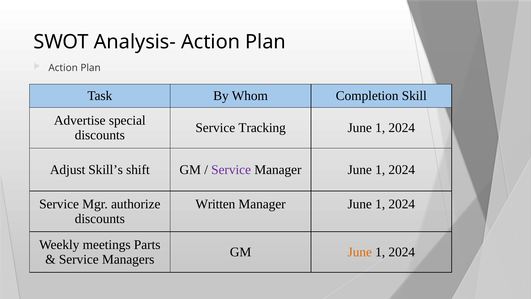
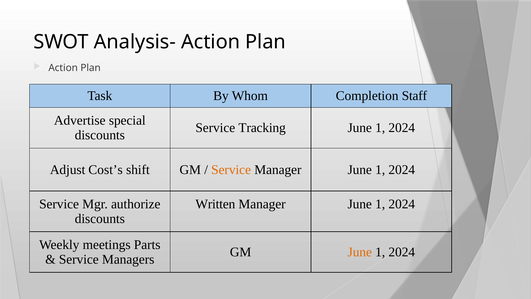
Skill: Skill -> Staff (414, 96)
Skill’s: Skill’s -> Cost’s (106, 170)
Service colour: purple -> orange (231, 170)
